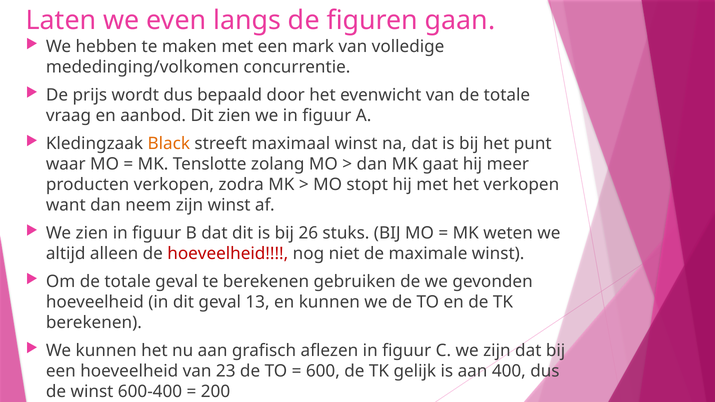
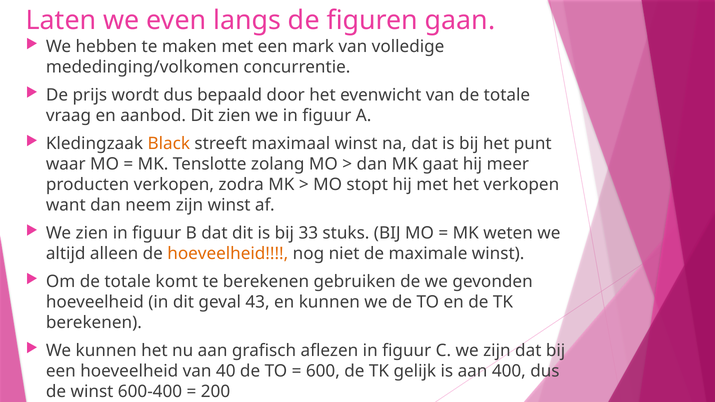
26: 26 -> 33 (308, 233)
hoeveelheid colour: red -> orange (228, 254)
totale geval: geval -> komt (177, 282)
13: 13 -> 43 (258, 302)
23: 23 -> 40 (226, 371)
